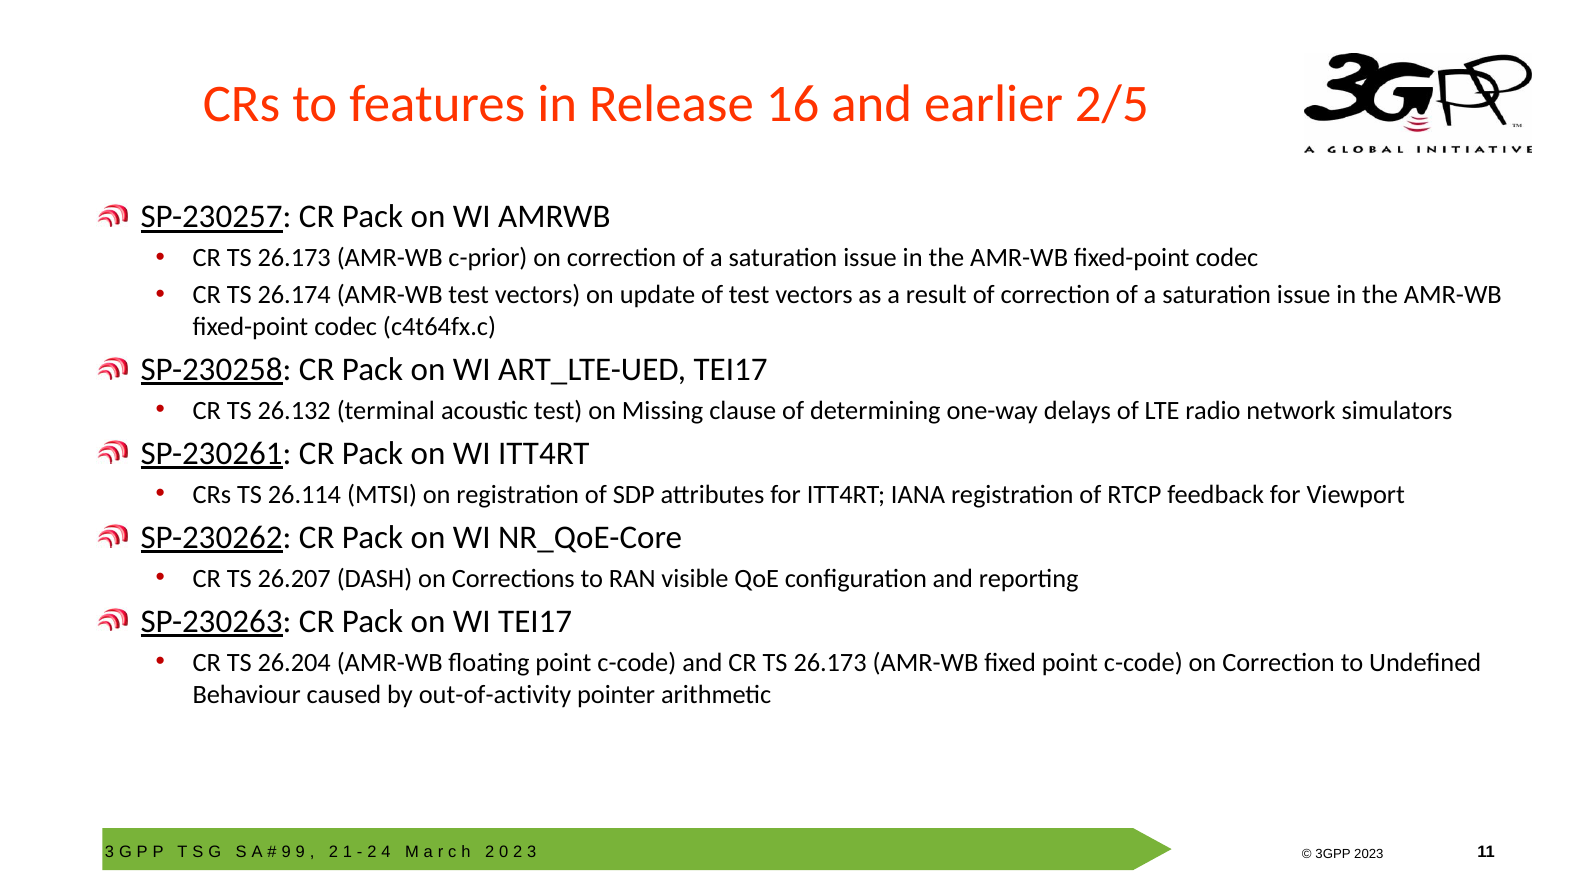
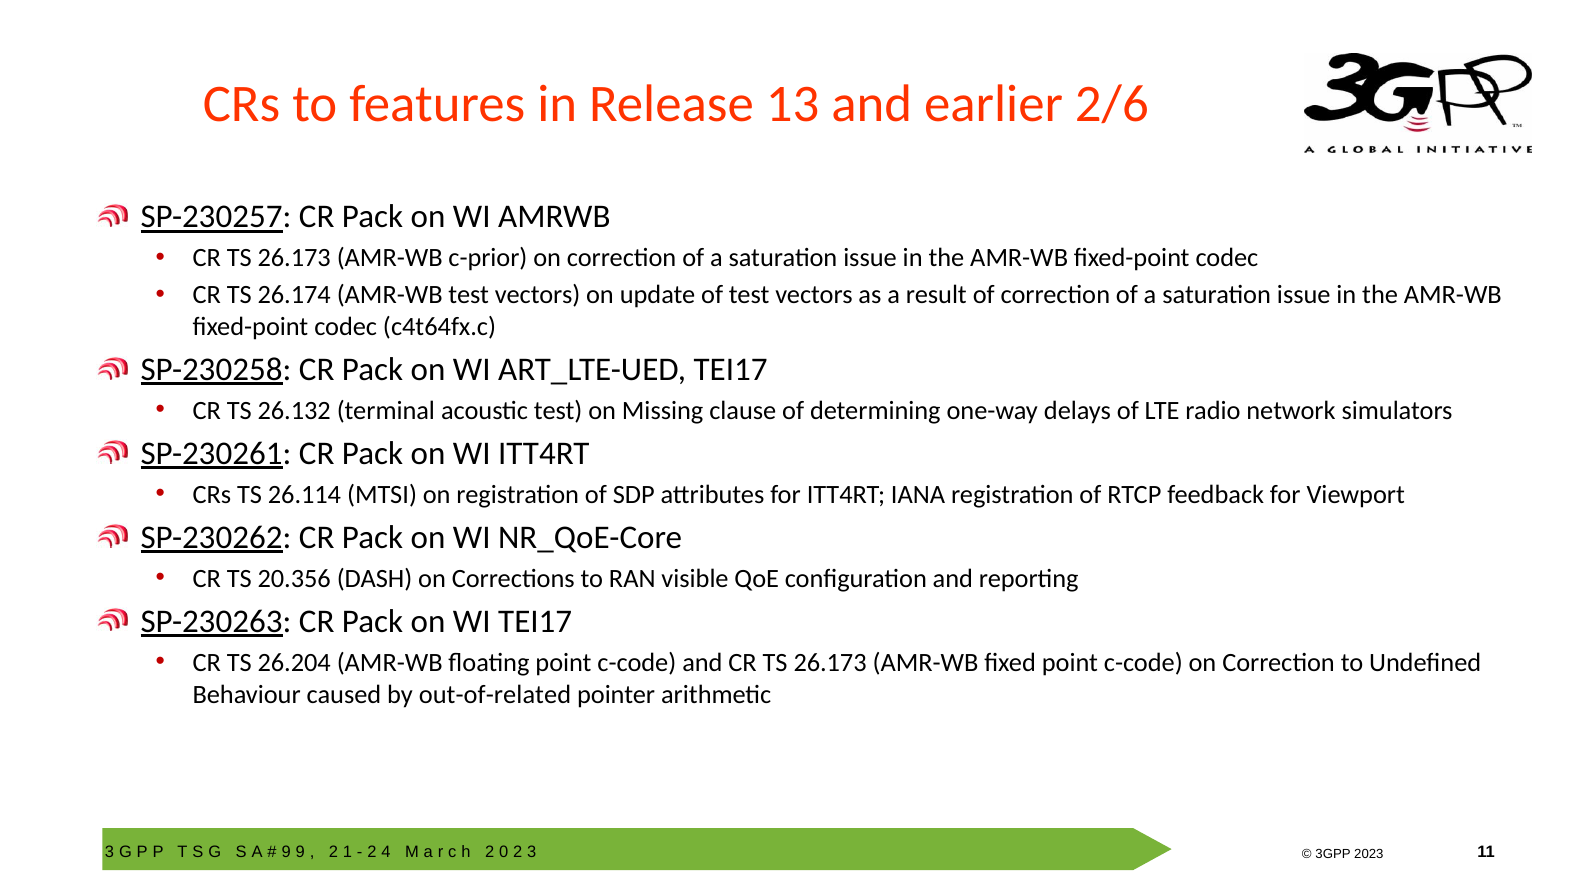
16: 16 -> 13 (793, 104)
2/5: 2/5 -> 2/6 (1112, 104)
26.207: 26.207 -> 20.356 (294, 579)
out-of-activity: out-of-activity -> out-of-related (495, 695)
